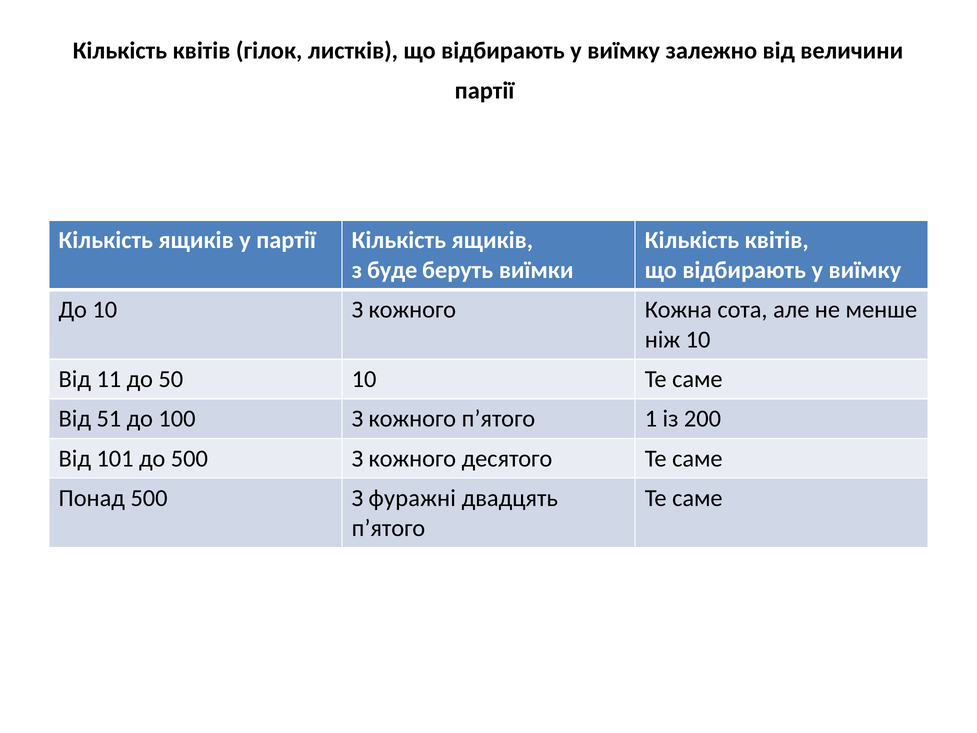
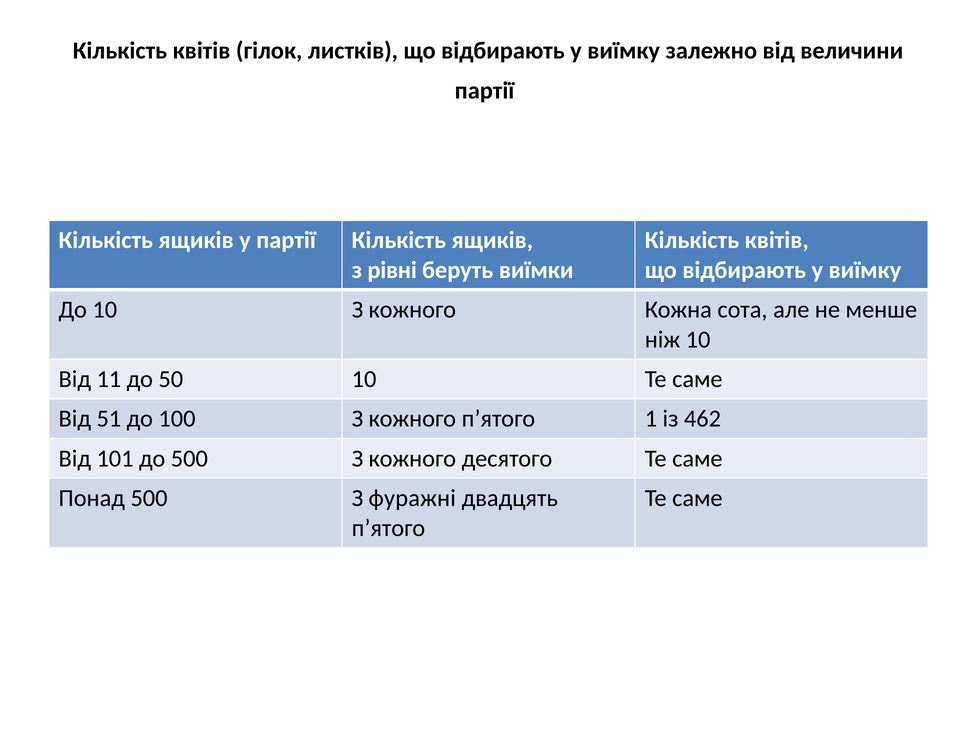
буде: буде -> рівні (392, 270)
200: 200 -> 462 (703, 419)
